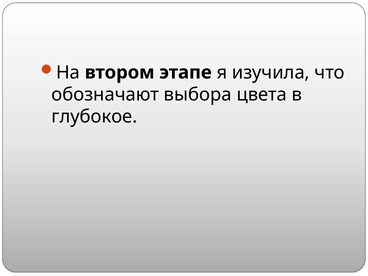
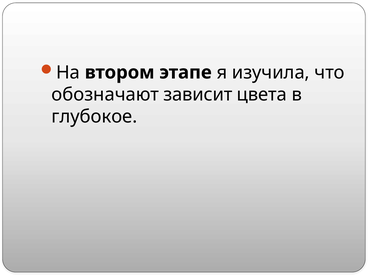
выбора: выбора -> зависит (198, 95)
